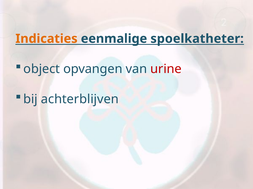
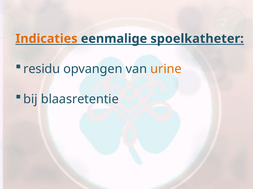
object: object -> residu (42, 69)
urine colour: red -> orange (166, 69)
achterblijven: achterblijven -> blaasretentie (80, 100)
